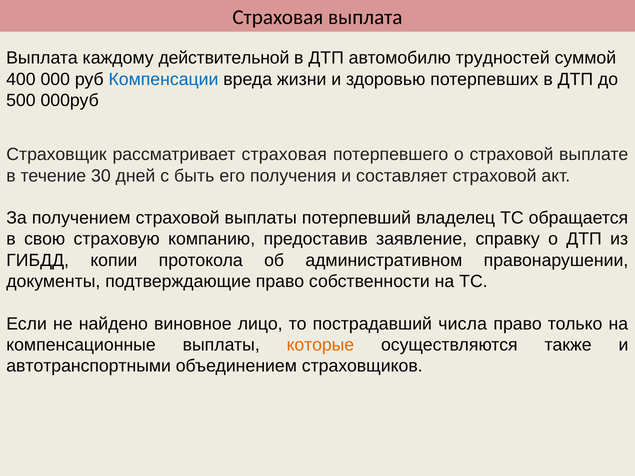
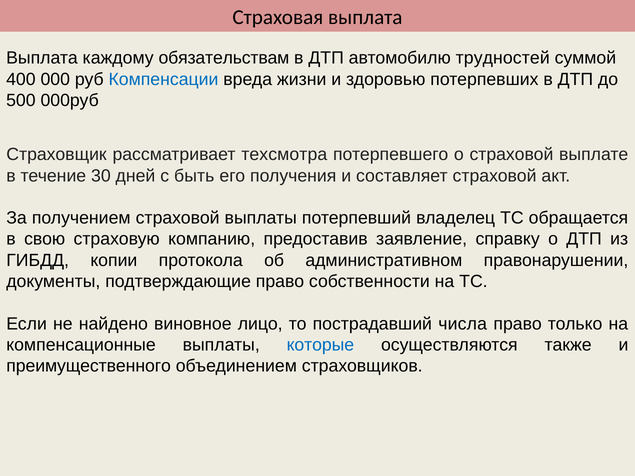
действительной: действительной -> обязательствам (224, 58)
рассматривает страховая: страховая -> техсмотра (284, 155)
которые colour: orange -> blue (320, 345)
автотранспортными: автотранспортными -> преимущественного (89, 366)
